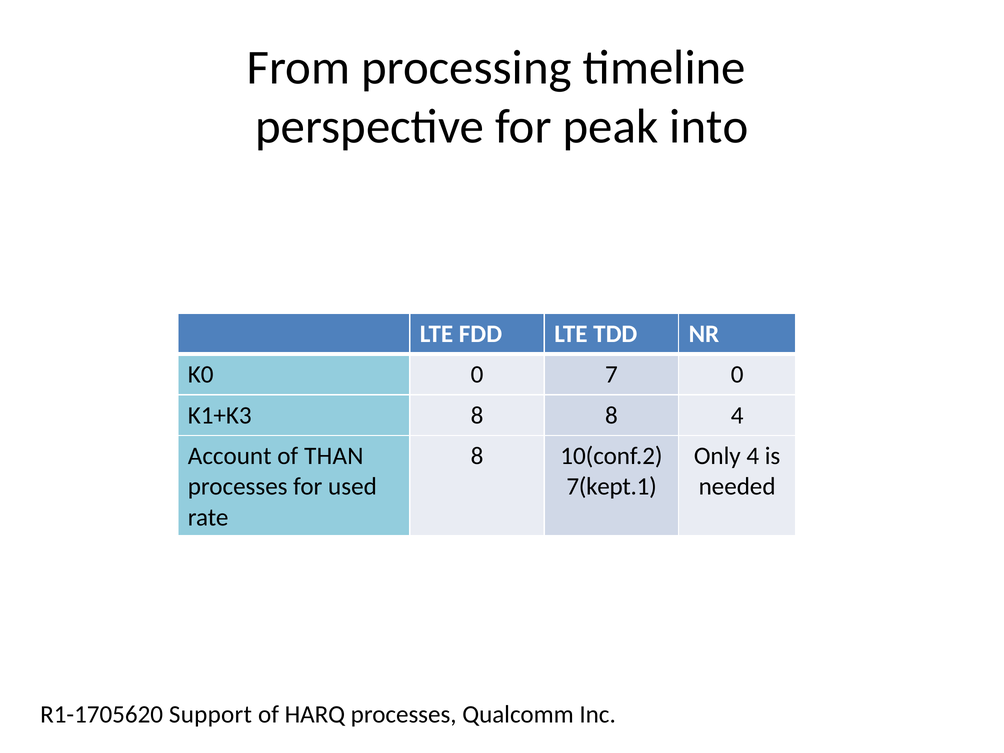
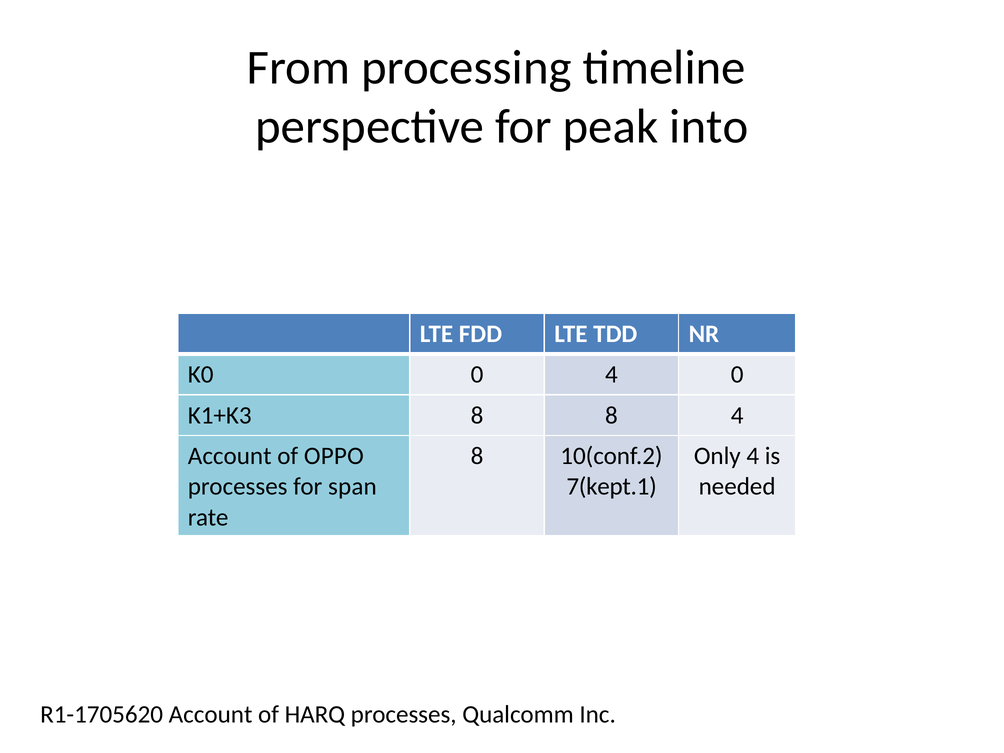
0 7: 7 -> 4 (611, 375)
THAN: THAN -> OPPO (334, 456)
used: used -> span (352, 487)
R1-1705620 Support: Support -> Account (211, 714)
